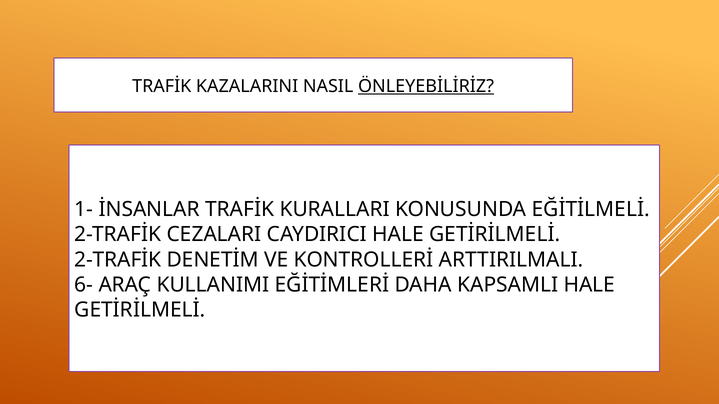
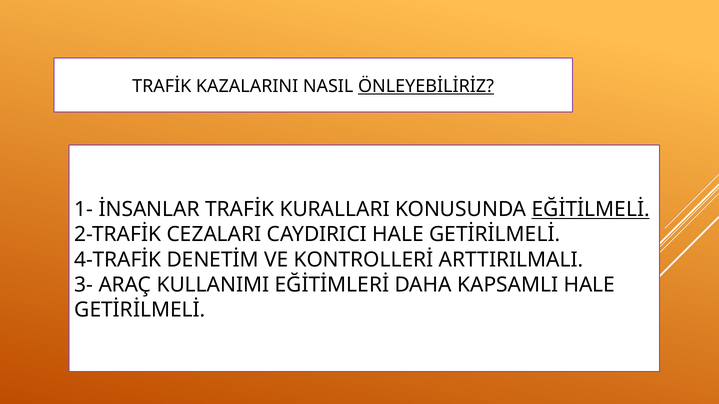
EĞİTİLMELİ underline: none -> present (591, 210)
2-TRAFİK: 2-TRAFİK -> 4-TRAFİK (118, 260)
6-: 6- -> 3- (84, 285)
